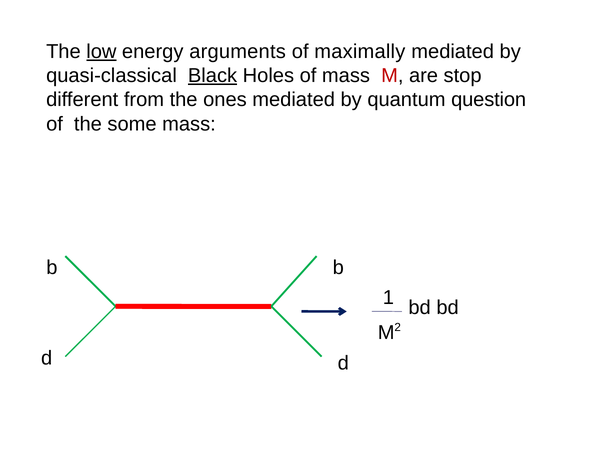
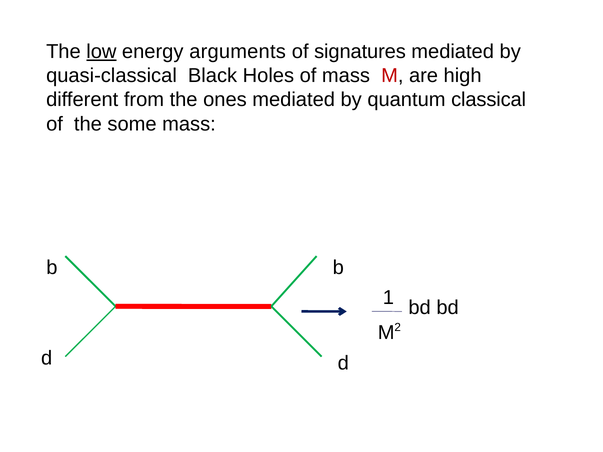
maximally: maximally -> signatures (360, 52)
Black underline: present -> none (213, 76)
stop: stop -> high (463, 76)
question: question -> classical (489, 100)
